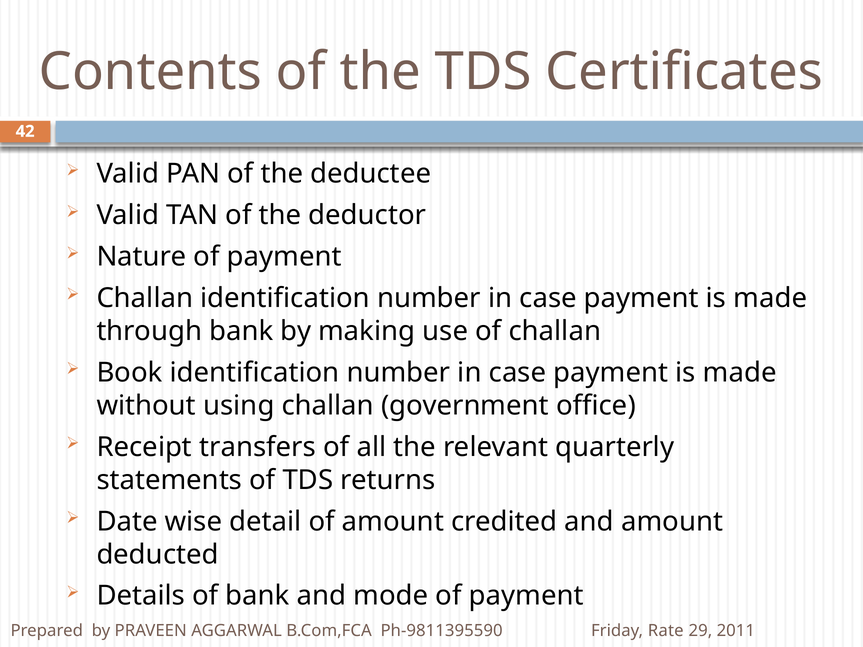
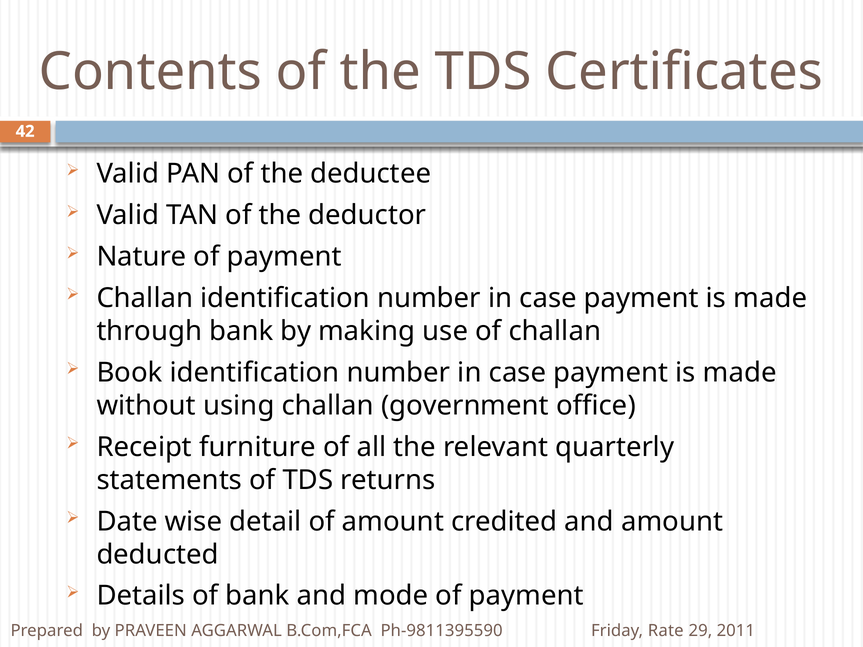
transfers: transfers -> furniture (258, 447)
